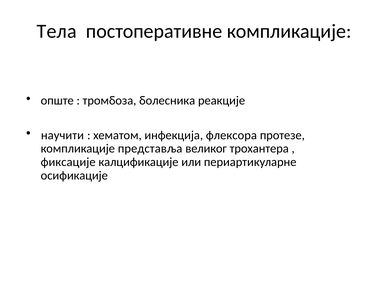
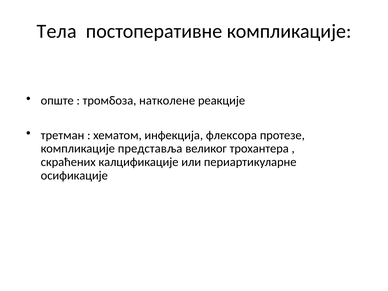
болесника: болесника -> натколене (167, 101)
научити: научити -> третман (62, 135)
фиксације: фиксације -> скраћених (68, 162)
